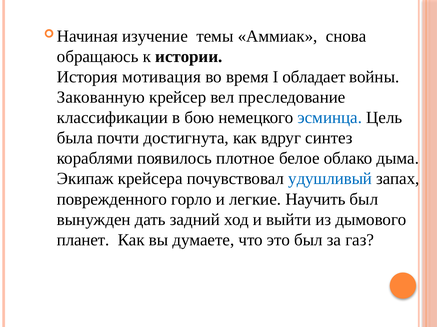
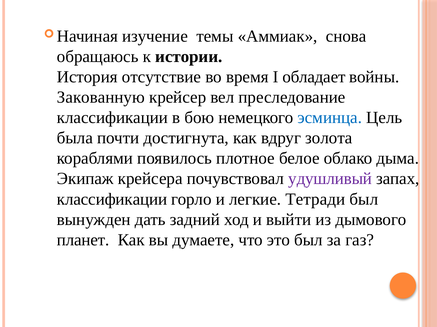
мотивация: мотивация -> отсутствие (162, 77)
синтез: синтез -> золота (329, 138)
удушливый colour: blue -> purple (330, 179)
поврежденного: поврежденного -> классификации (112, 200)
Научить: Научить -> Тетради (315, 200)
